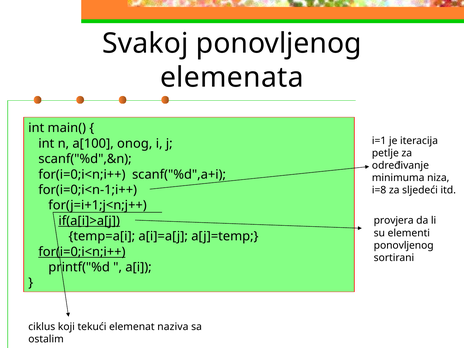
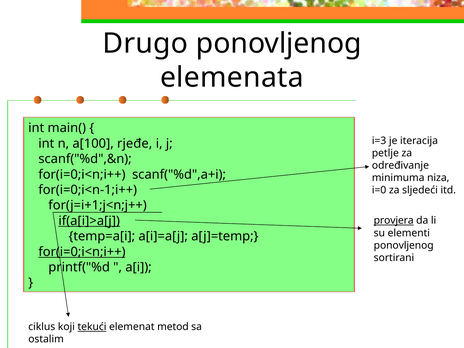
Svakoj: Svakoj -> Drugo (145, 43)
i=1: i=1 -> i=3 (379, 141)
onog: onog -> rjeđe (135, 143)
i=8: i=8 -> i=0 (379, 190)
provjera underline: none -> present (394, 221)
tekući underline: none -> present (92, 327)
naziva: naziva -> metod (173, 327)
